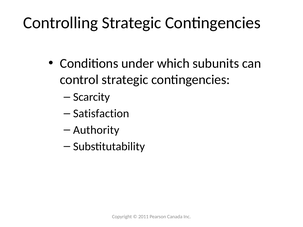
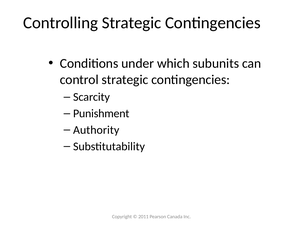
Satisfaction: Satisfaction -> Punishment (101, 114)
